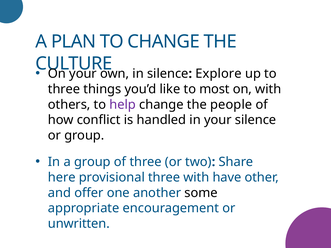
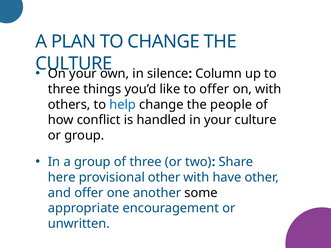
Explore: Explore -> Column (219, 74)
to most: most -> offer (214, 89)
help colour: purple -> blue (123, 105)
your silence: silence -> culture (256, 120)
provisional three: three -> other (164, 178)
